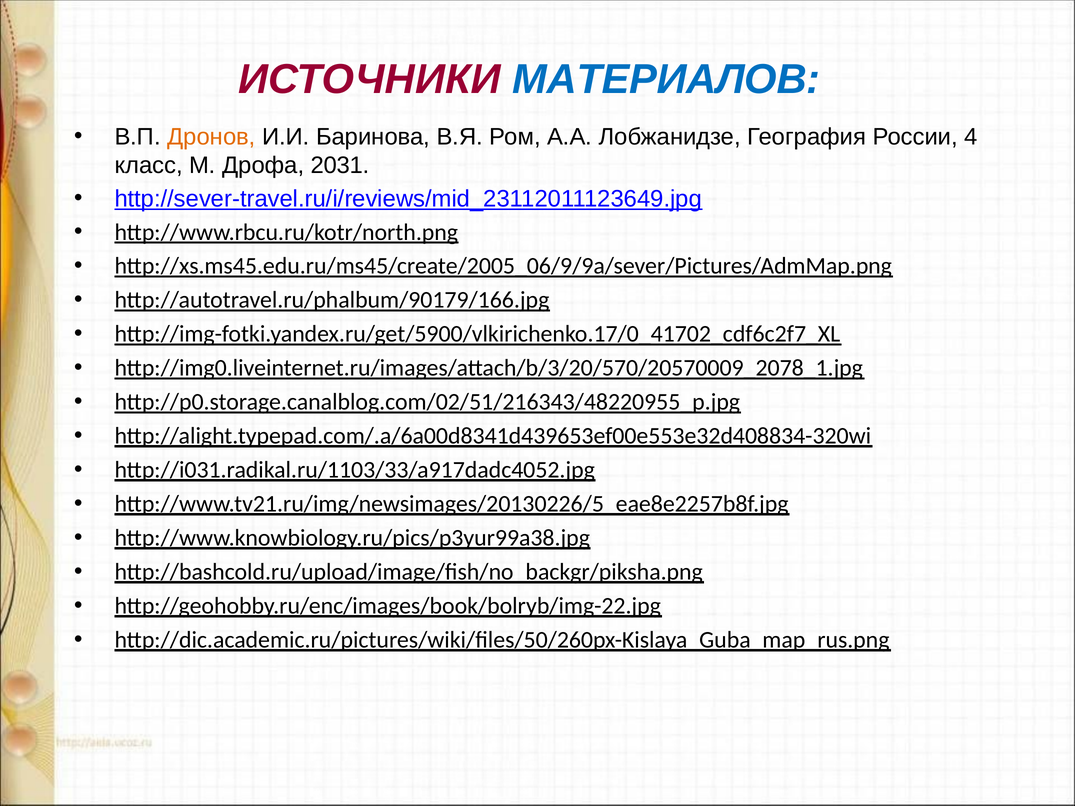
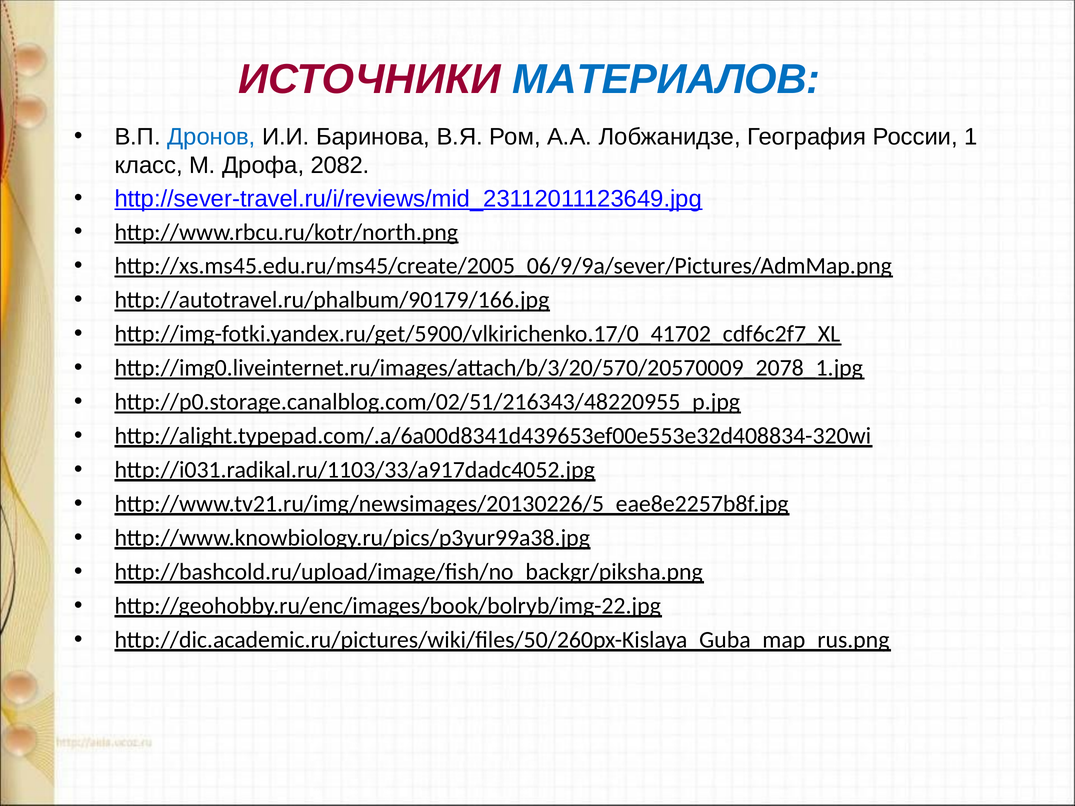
Дронов colour: orange -> blue (211, 137)
4: 4 -> 1 (971, 137)
2031: 2031 -> 2082 (340, 165)
